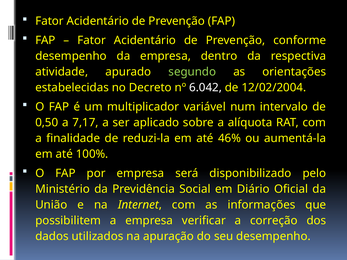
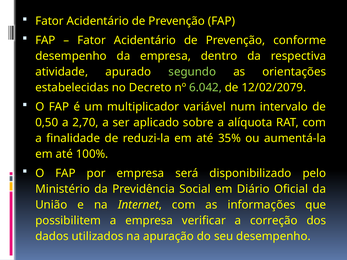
6.042 colour: white -> light green (206, 88)
12/02/2004: 12/02/2004 -> 12/02/2079 (274, 88)
7,17: 7,17 -> 2,70 (85, 123)
46%: 46% -> 35% (229, 138)
